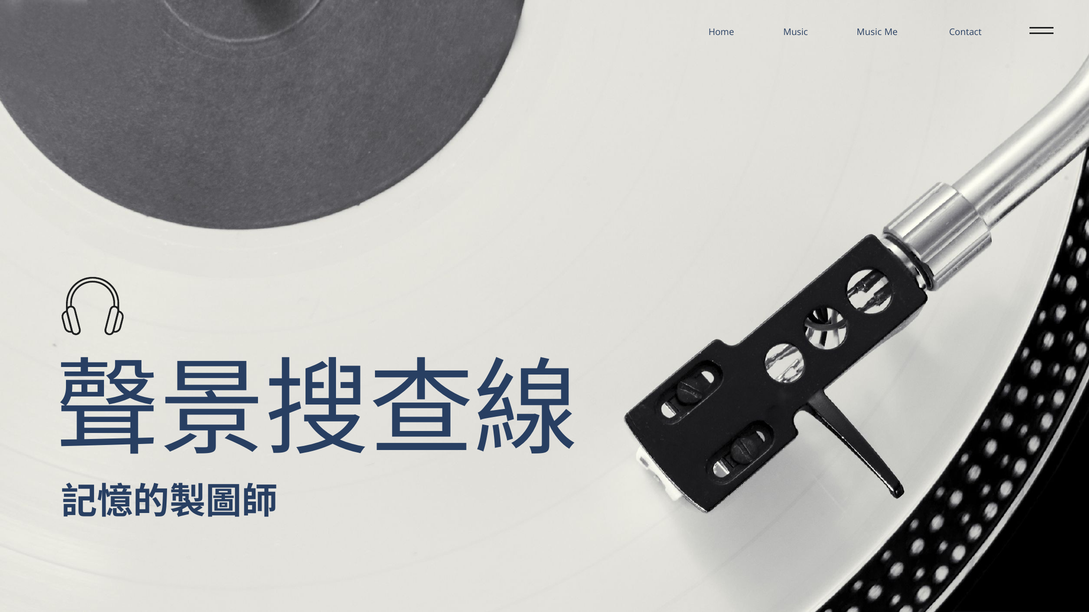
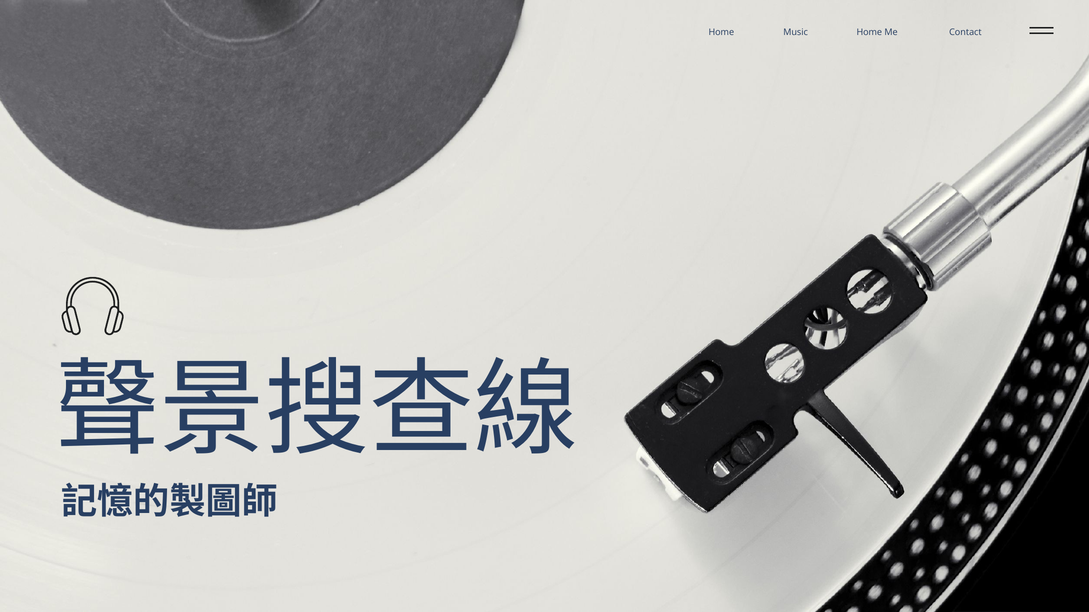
Music: Music -> Home (869, 32)
